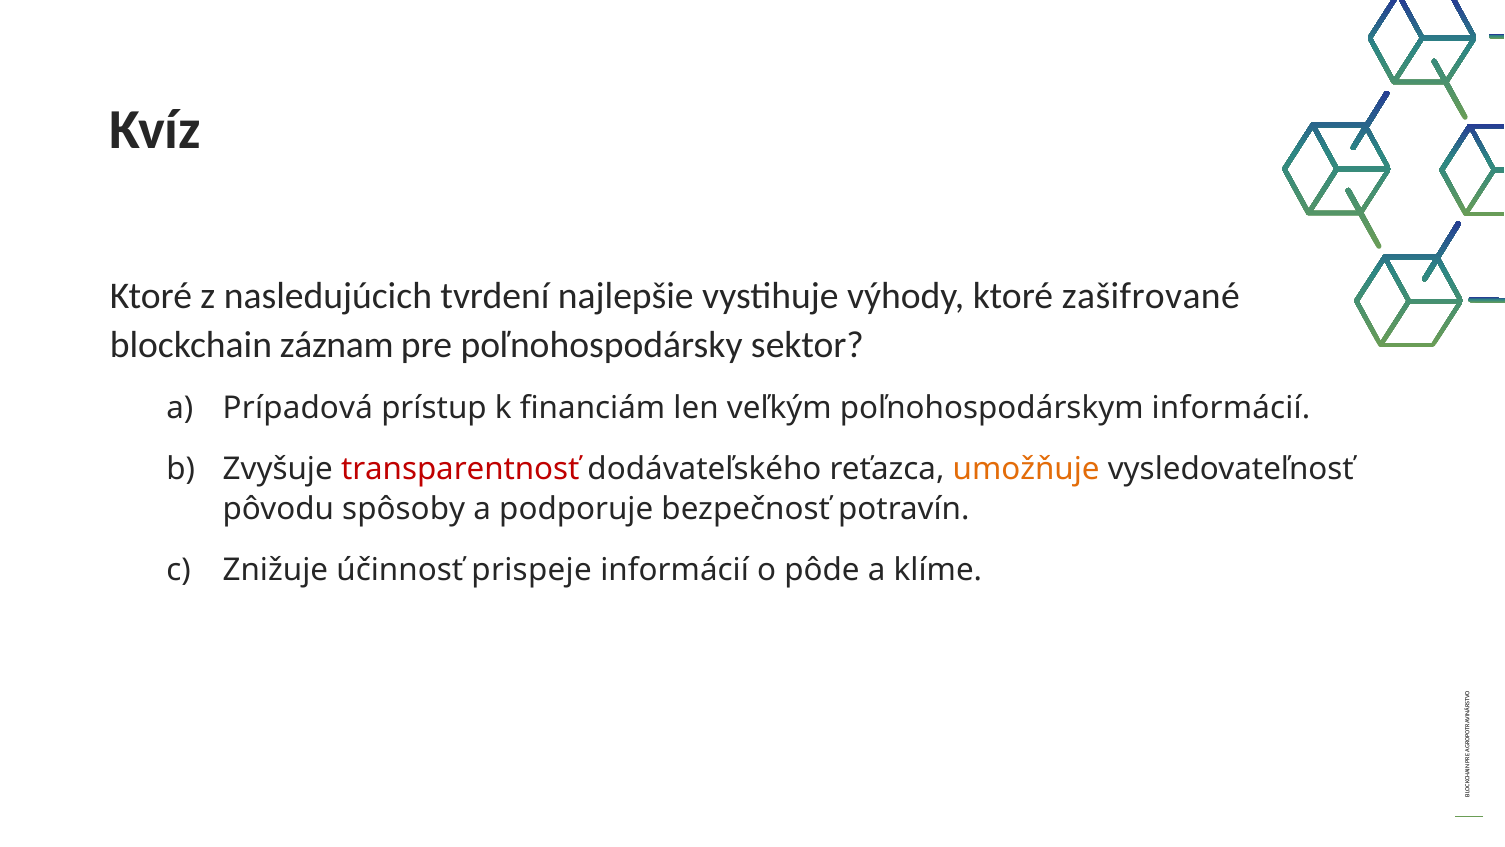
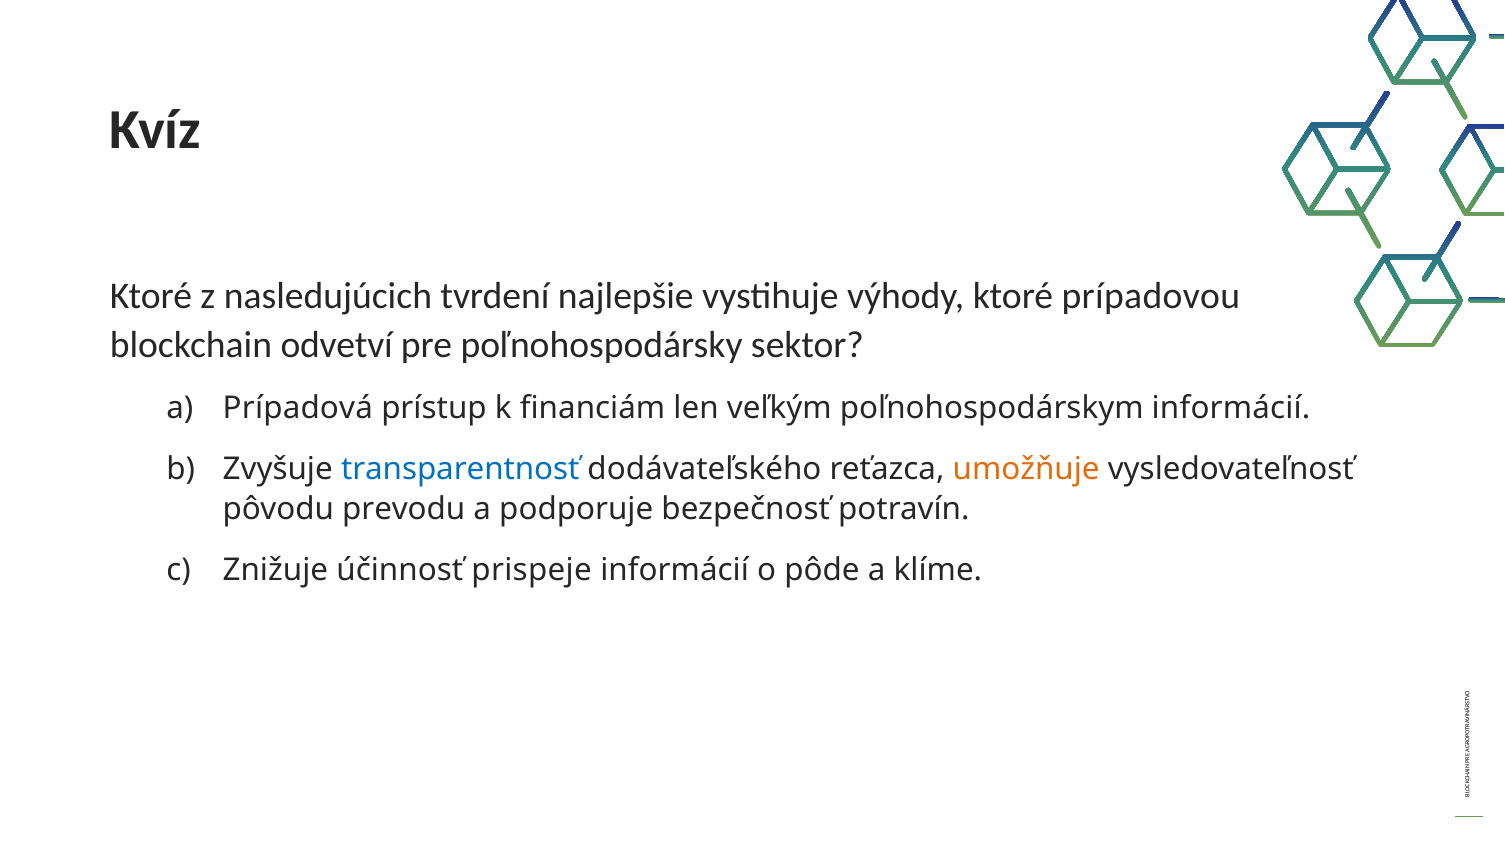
zašifrované: zašifrované -> prípadovou (1151, 296)
záznam: záznam -> odvetví (337, 344)
transparentnosť colour: red -> blue (460, 469)
spôsoby: spôsoby -> prevodu (404, 509)
